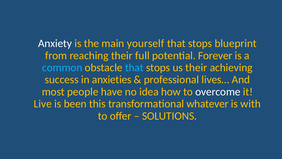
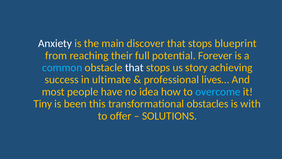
yourself: yourself -> discover (146, 43)
that colour: light blue -> white (134, 67)
us their: their -> story (196, 67)
anxieties: anxieties -> ultimate (112, 79)
overcome colour: white -> light blue (218, 92)
Live: Live -> Tiny (43, 104)
whatever: whatever -> obstacles (208, 104)
